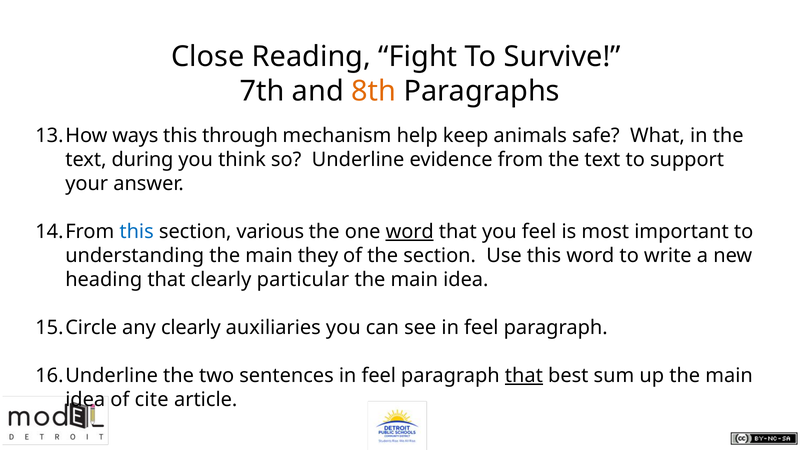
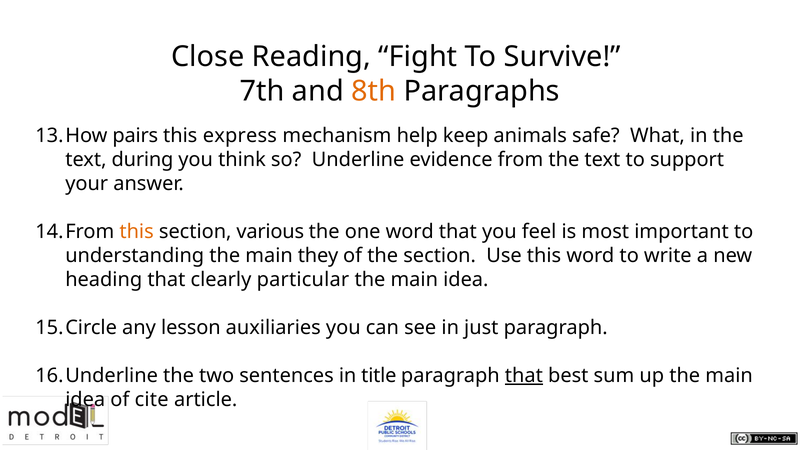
ways: ways -> pairs (135, 136)
through: through -> express (240, 136)
this colour: blue -> orange (137, 232)
word underline: present -> none (410, 232)
any clearly: clearly -> lesson (191, 328)
see in feel: feel -> just (481, 328)
sentences in feel: feel -> title (379, 376)
